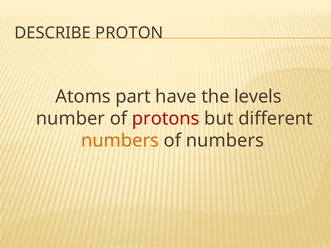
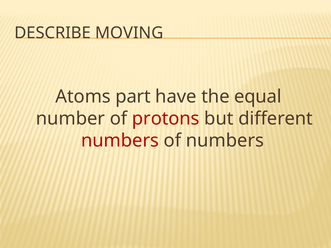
PROTON: PROTON -> MOVING (129, 33)
levels: levels -> equal (258, 97)
numbers colour: orange -> red (120, 141)
